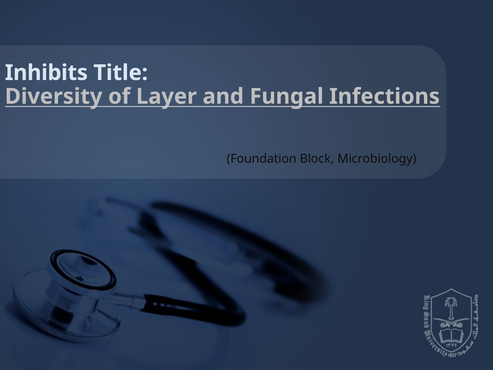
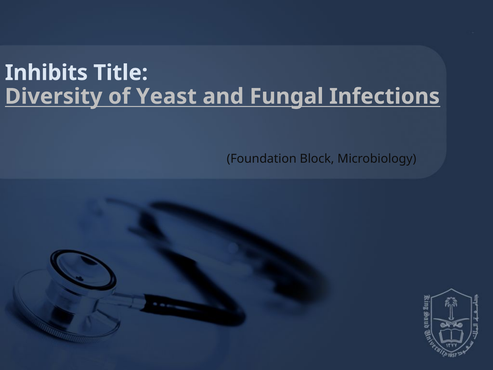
Layer: Layer -> Yeast (166, 96)
